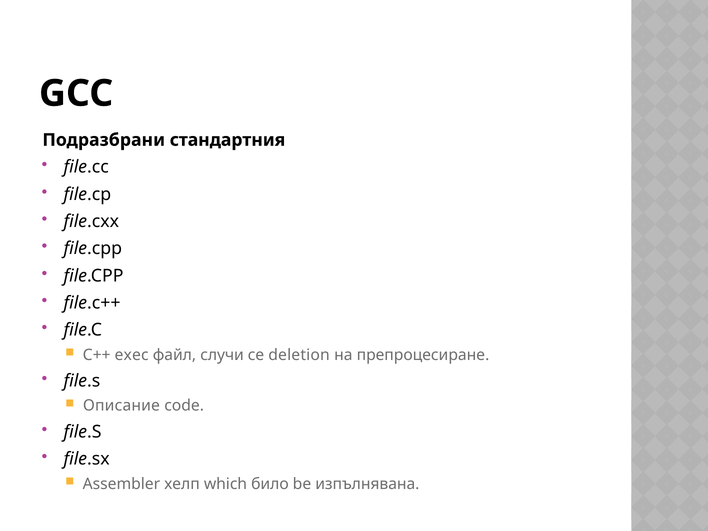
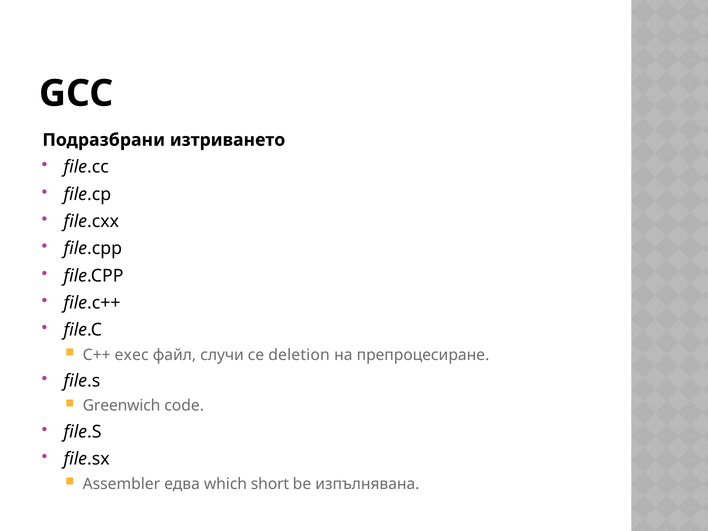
стандартния: стандартния -> изтриването (227, 140)
Описание: Описание -> Greenwich (122, 406)
хелп: хелп -> едва (182, 484)
било: било -> short (270, 484)
